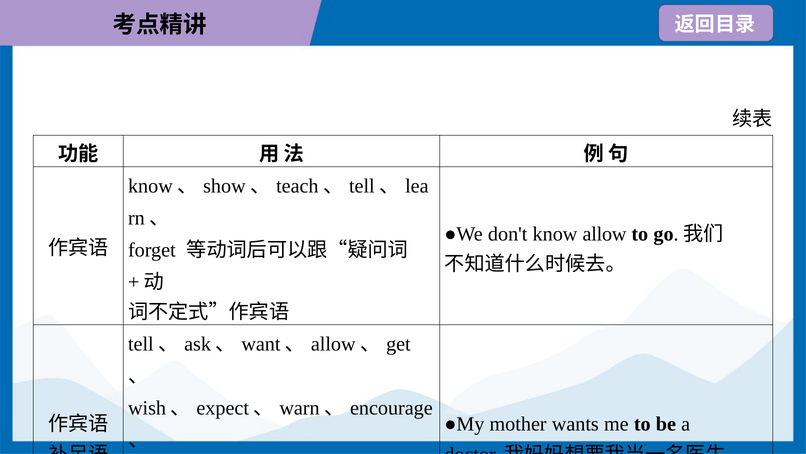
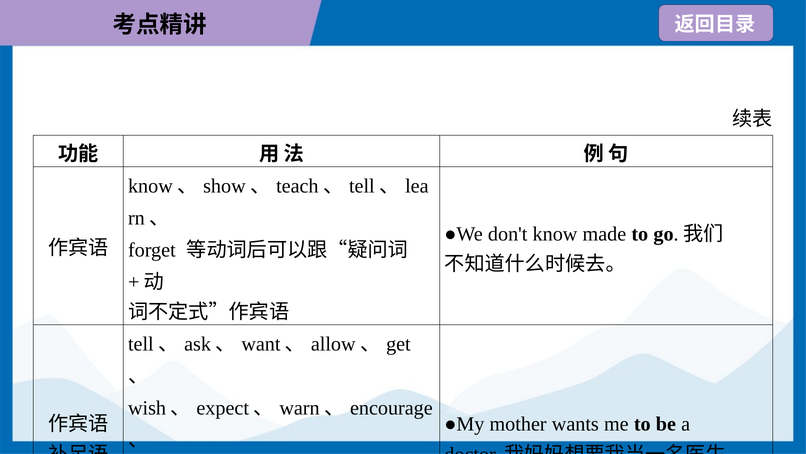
allow: allow -> made (604, 234)
